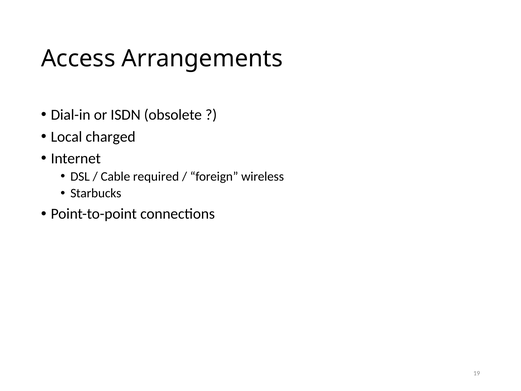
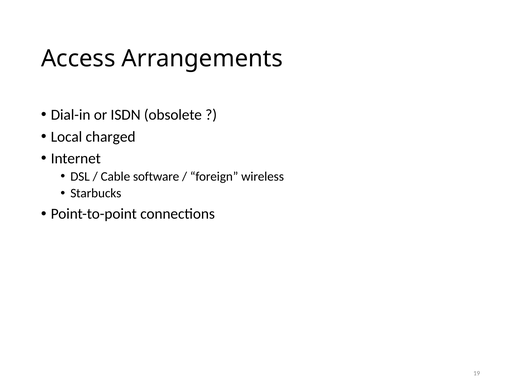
required: required -> software (156, 176)
